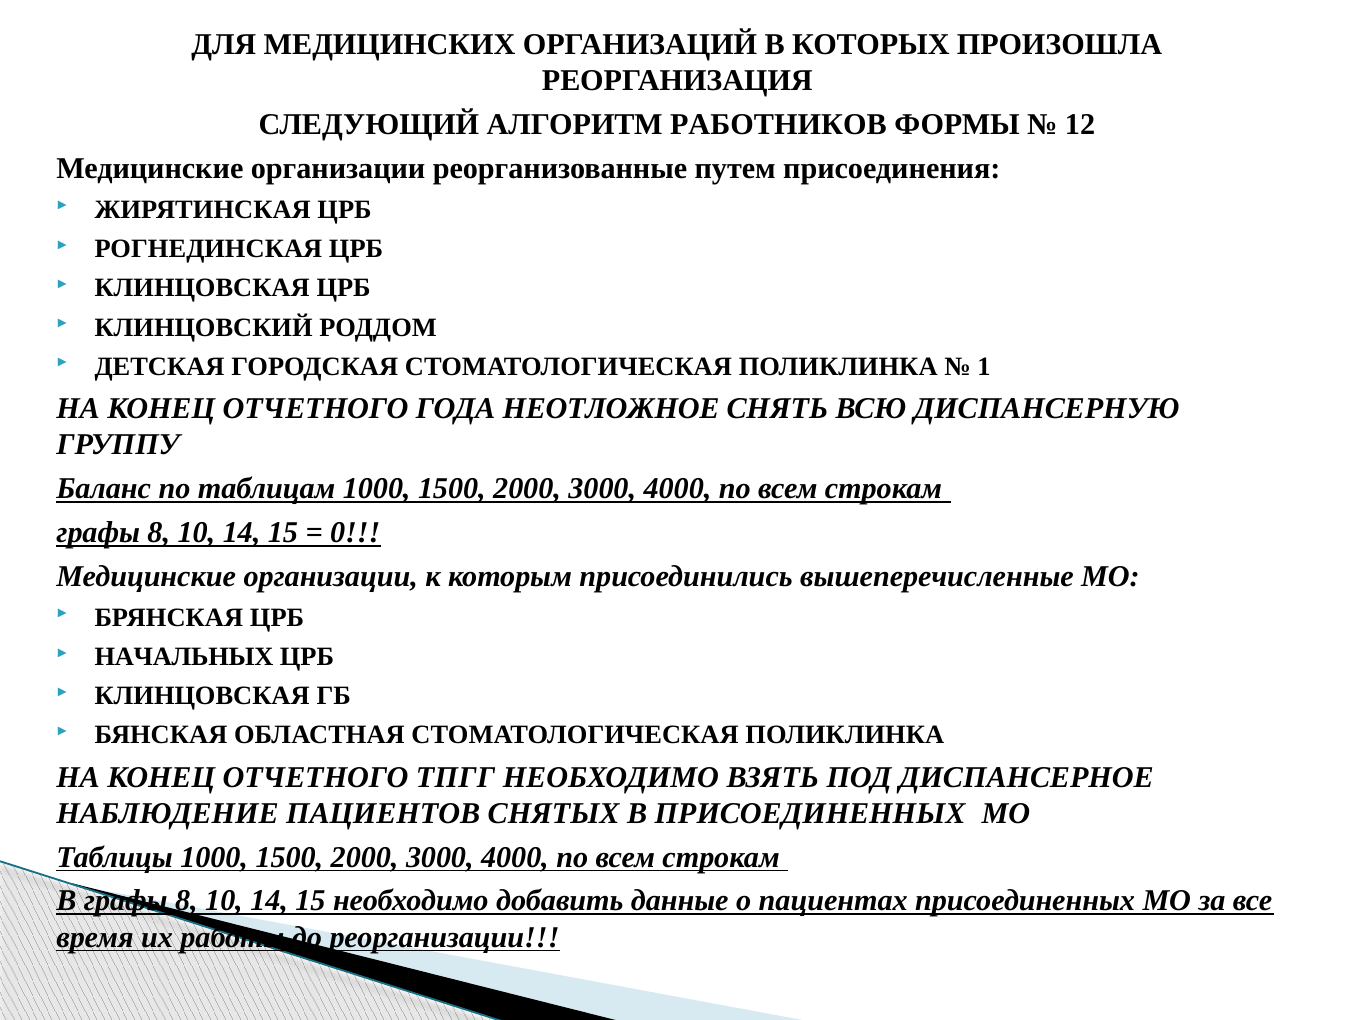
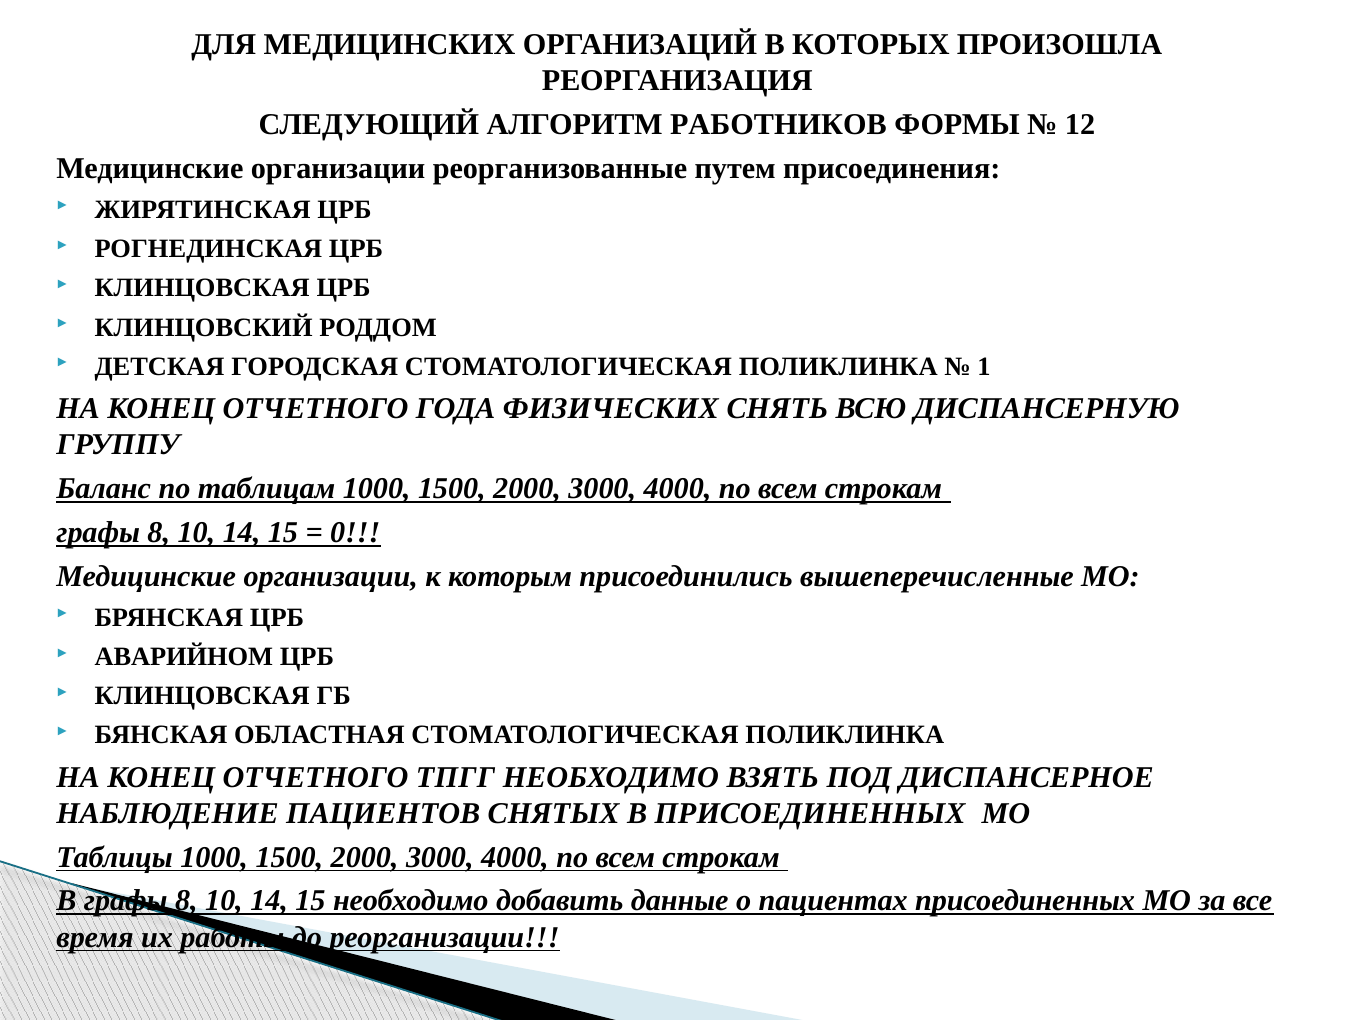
НЕОТЛОЖНОЕ: НЕОТЛОЖНОЕ -> ФИЗИЧЕСКИХ (611, 408)
НАЧАЛЬНЫХ: НАЧАЛЬНЫХ -> АВАРИЙНОМ (184, 657)
